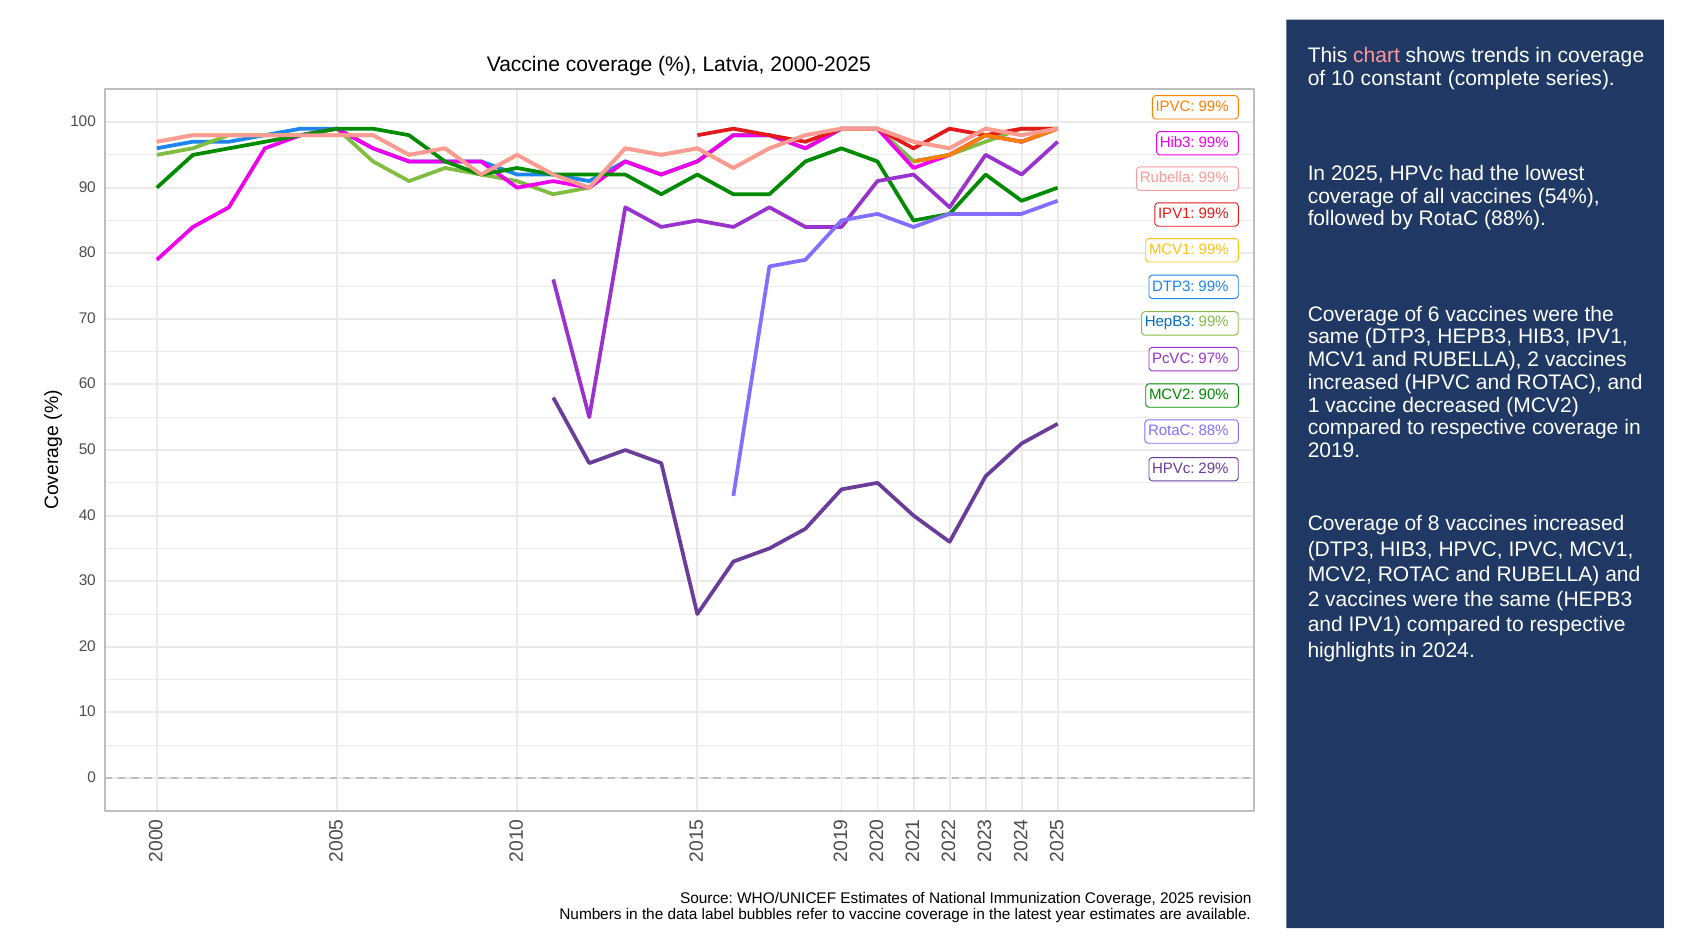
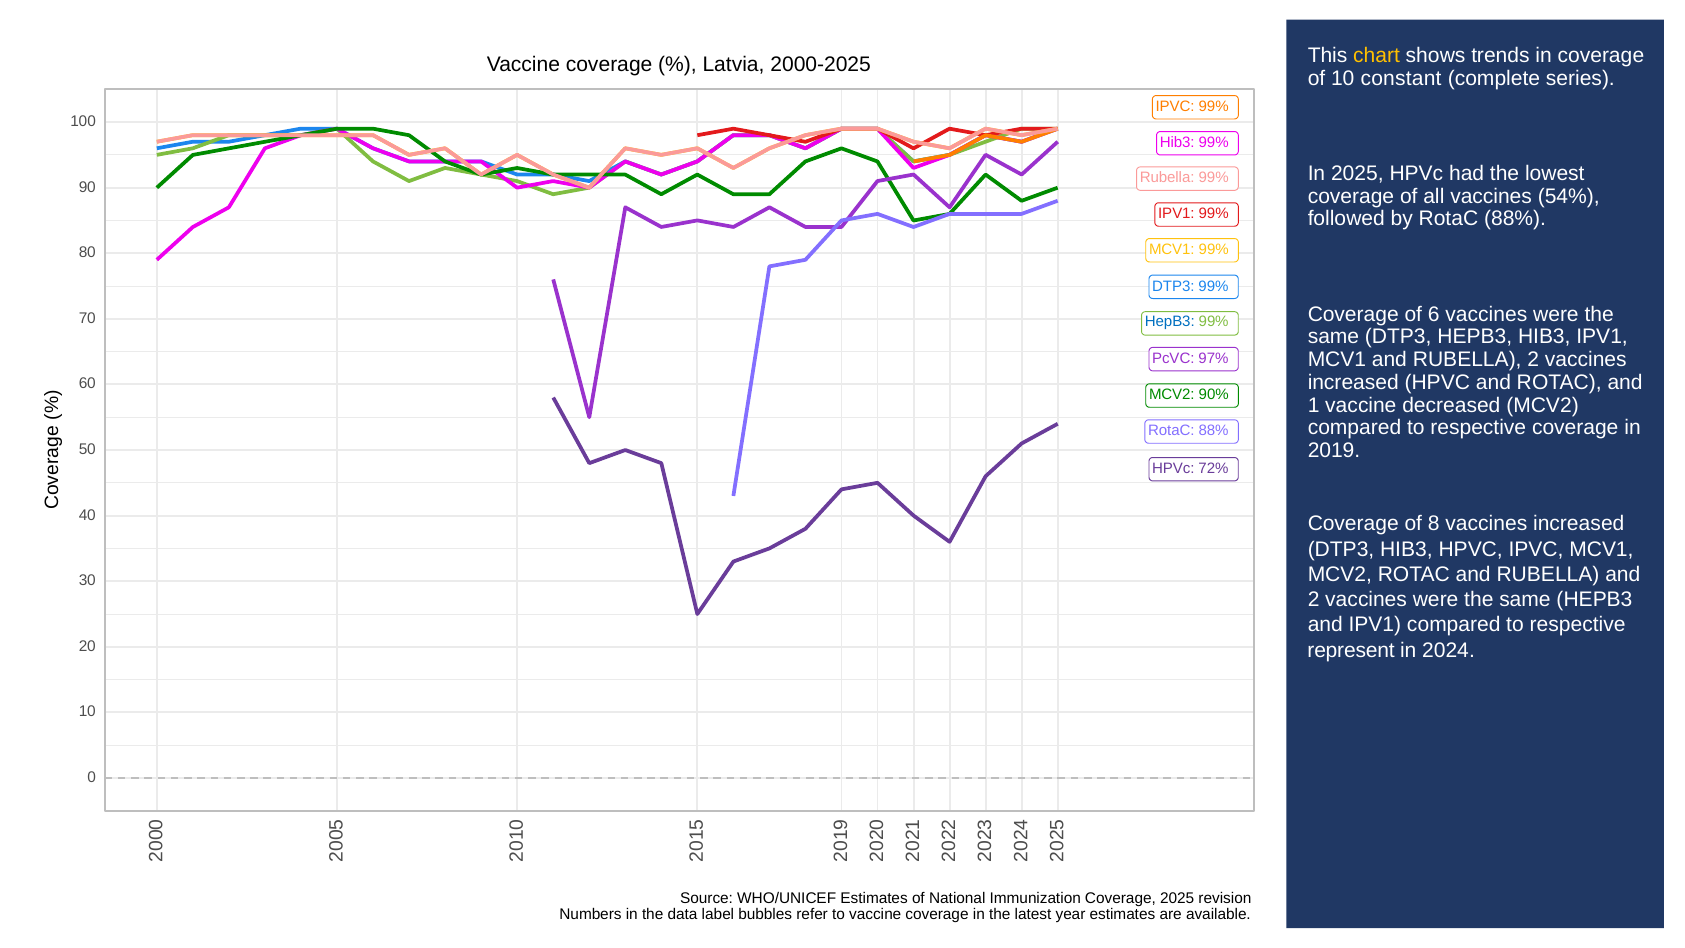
chart colour: pink -> yellow (1377, 55)
29%: 29% -> 72% (1214, 468)
highlights: highlights -> represent (1351, 650)
